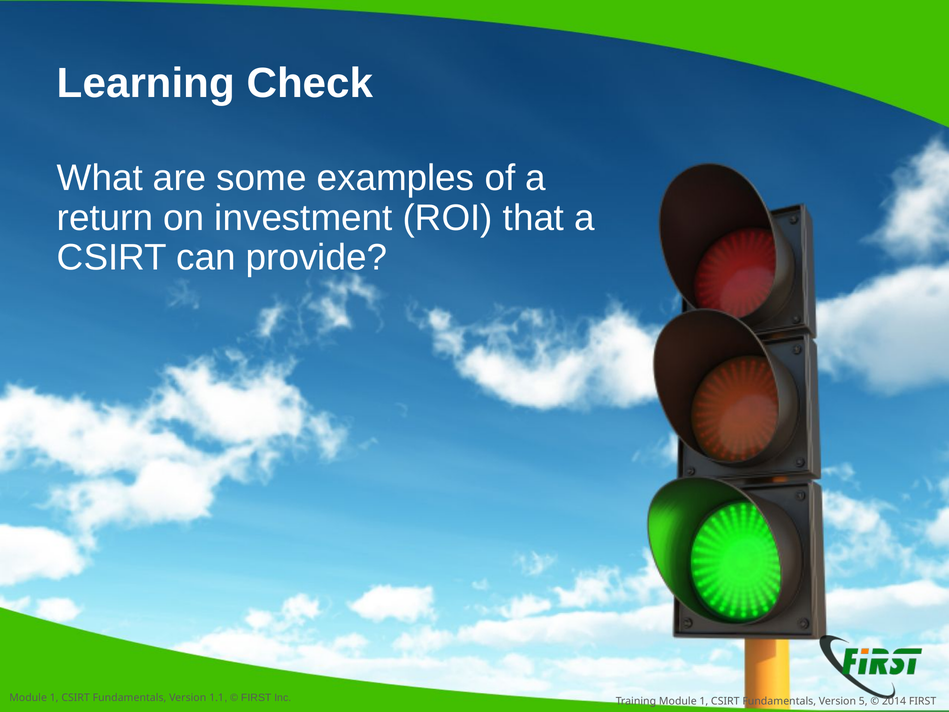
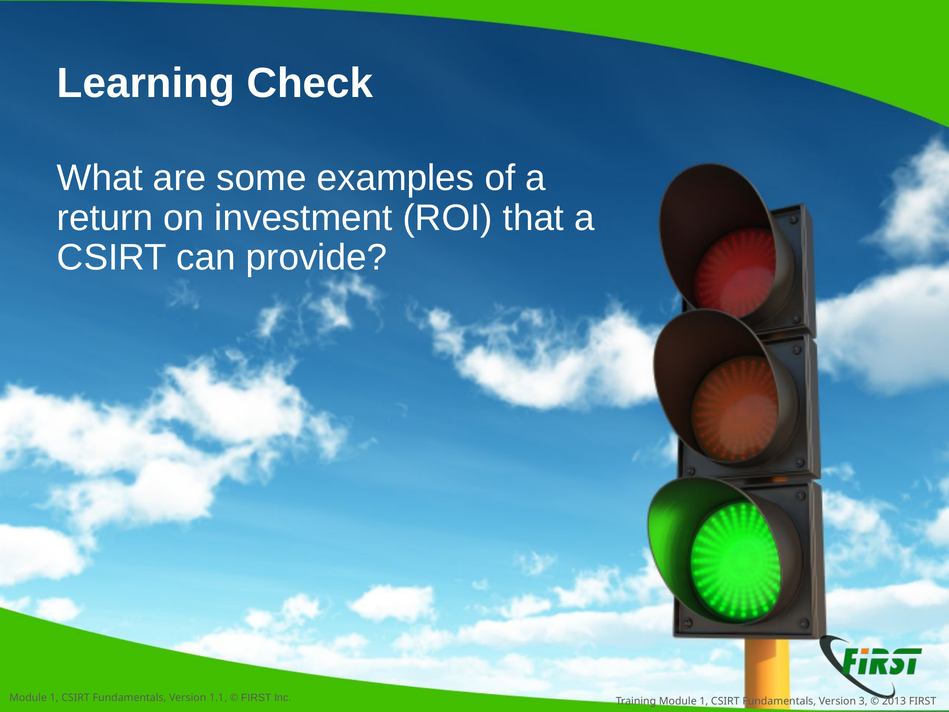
5: 5 -> 3 (863, 701)
2014: 2014 -> 2013 (894, 701)
